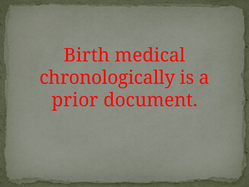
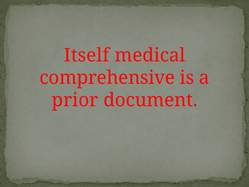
Birth: Birth -> Itself (87, 55)
chronologically: chronologically -> comprehensive (107, 78)
